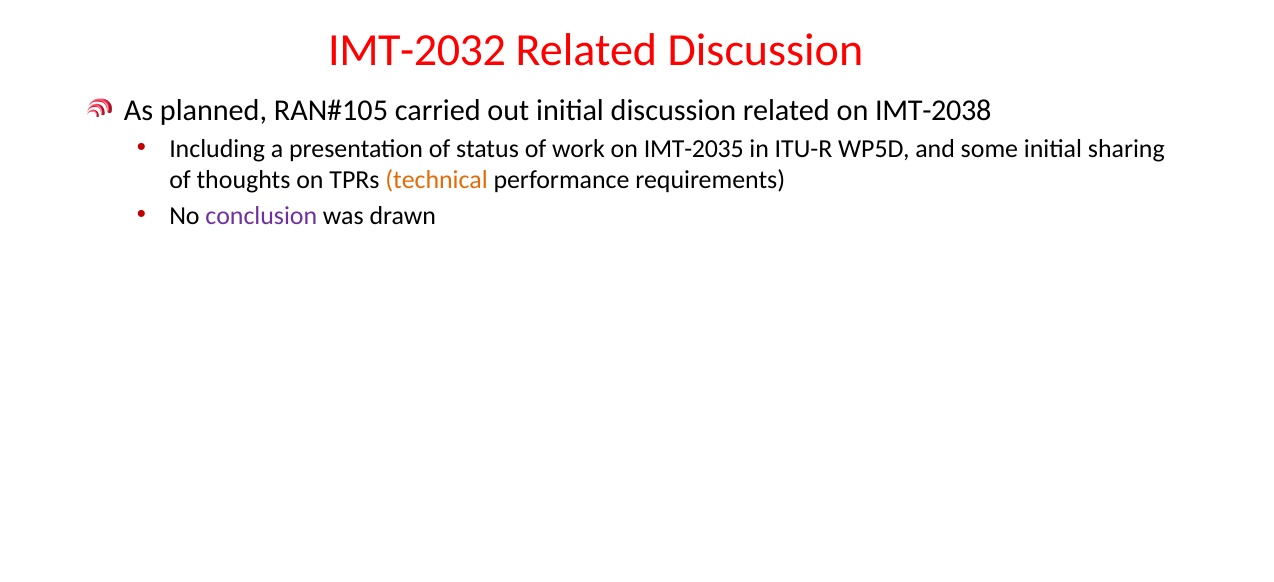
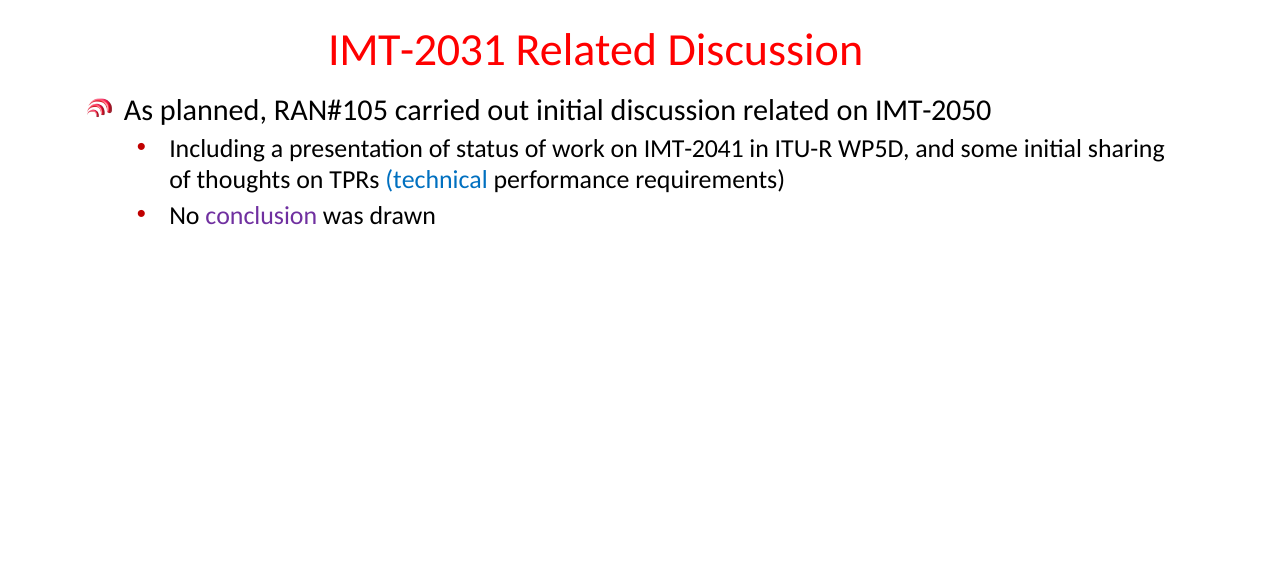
IMT-2032: IMT-2032 -> IMT-2031 (417, 50)
IMT-2038: IMT-2038 -> IMT-2050 (933, 110)
IMT-2035: IMT-2035 -> IMT-2041 (694, 149)
technical colour: orange -> blue (437, 180)
